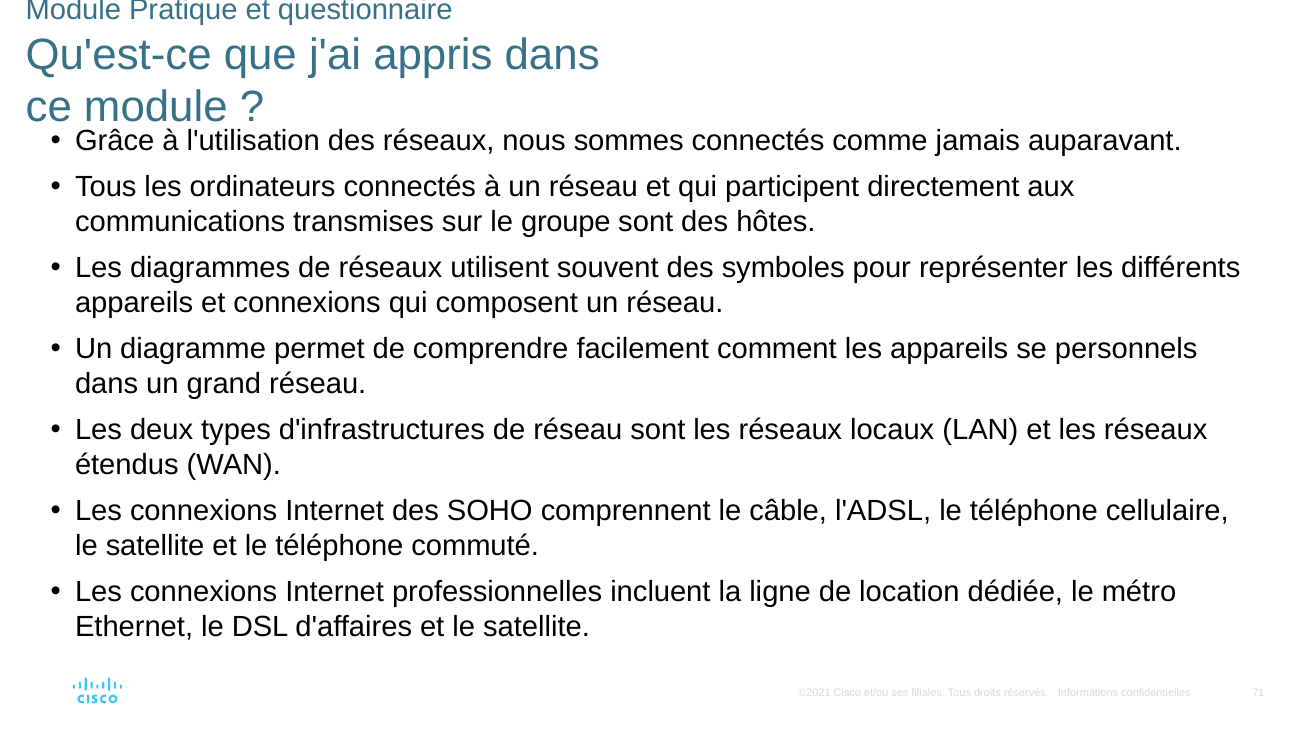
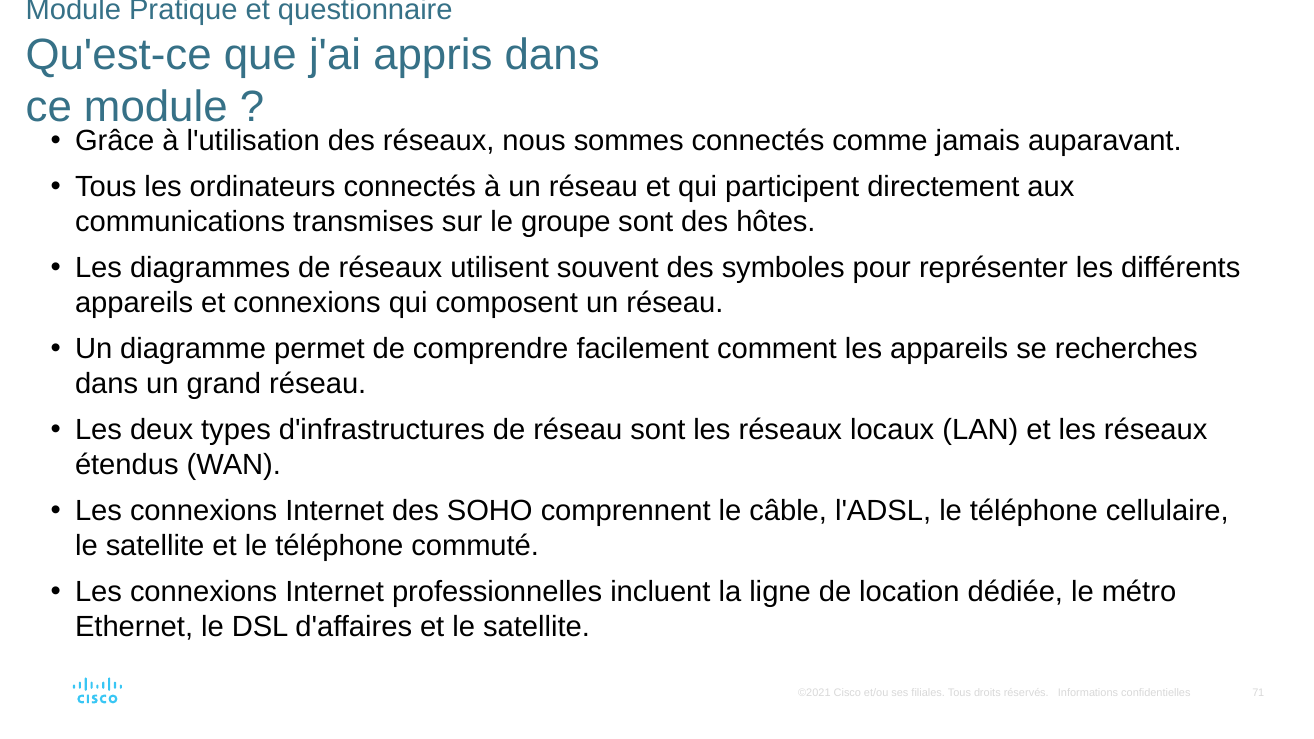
personnels: personnels -> recherches (1126, 349)
